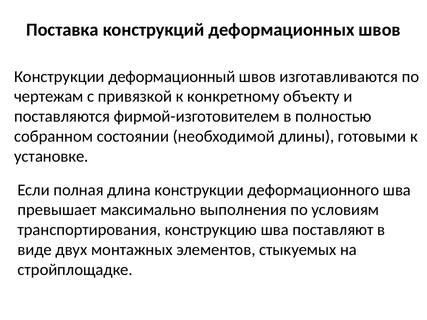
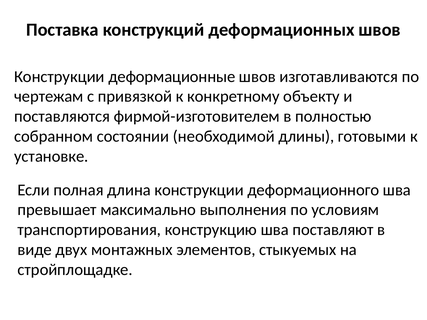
деформационный: деформационный -> деформационные (172, 77)
